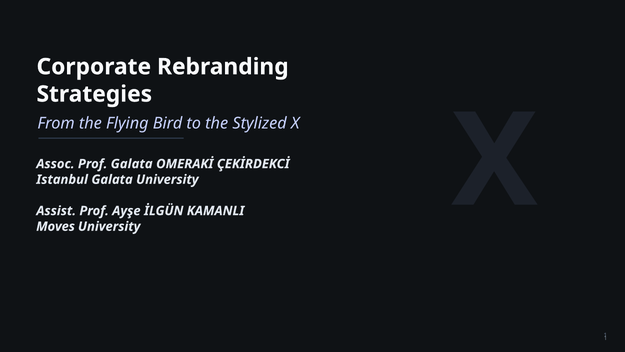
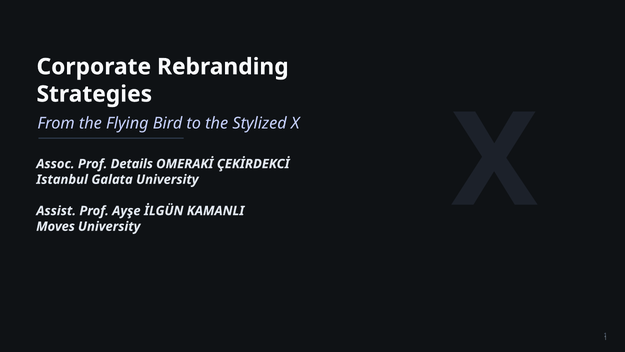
Prof Galata: Galata -> Details (132, 164)
